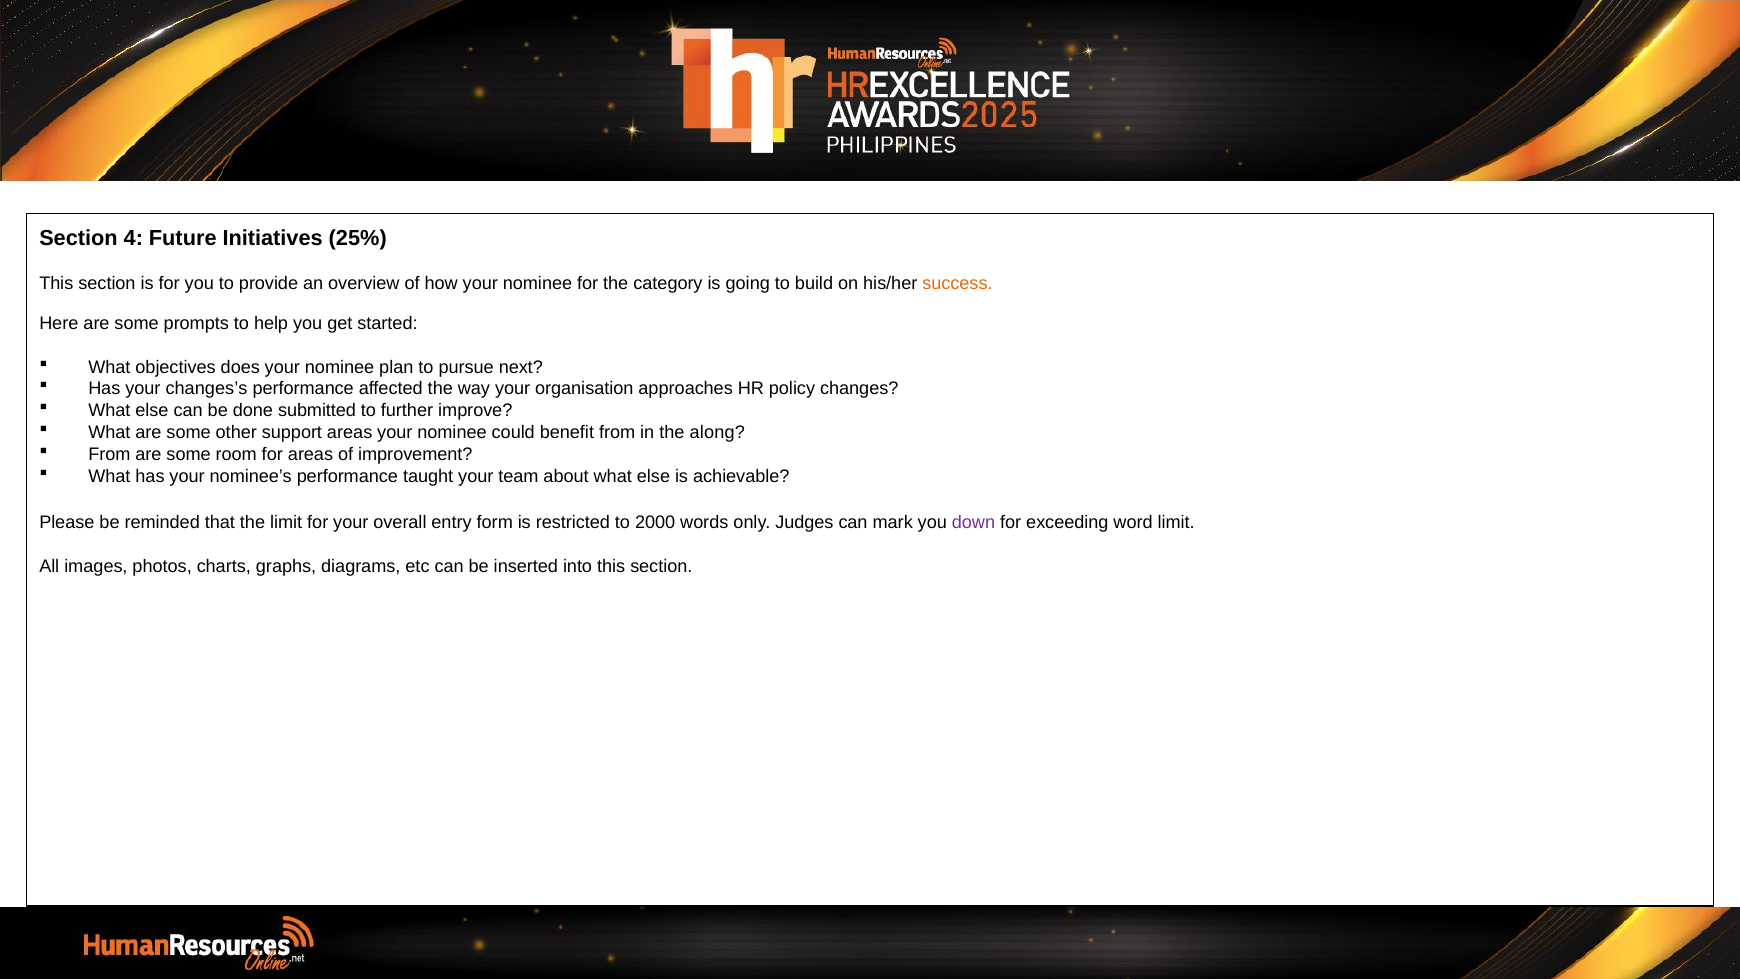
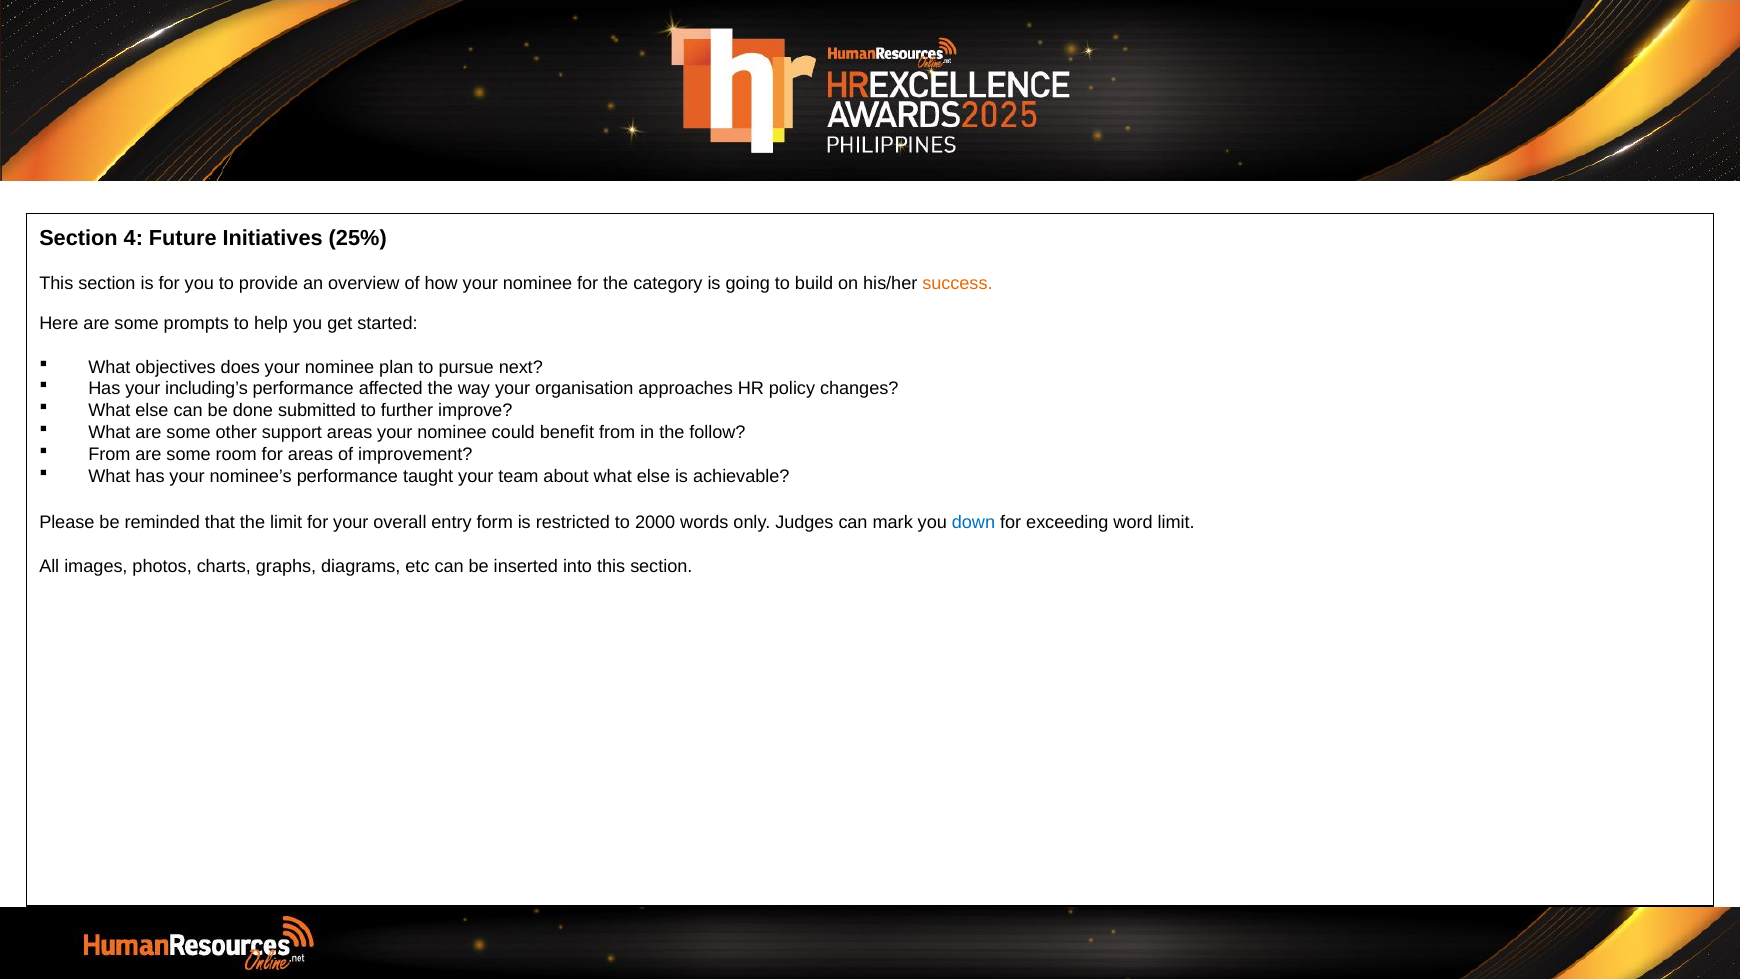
changes’s: changes’s -> including’s (207, 389)
along: along -> follow (717, 432)
down colour: purple -> blue (974, 523)
